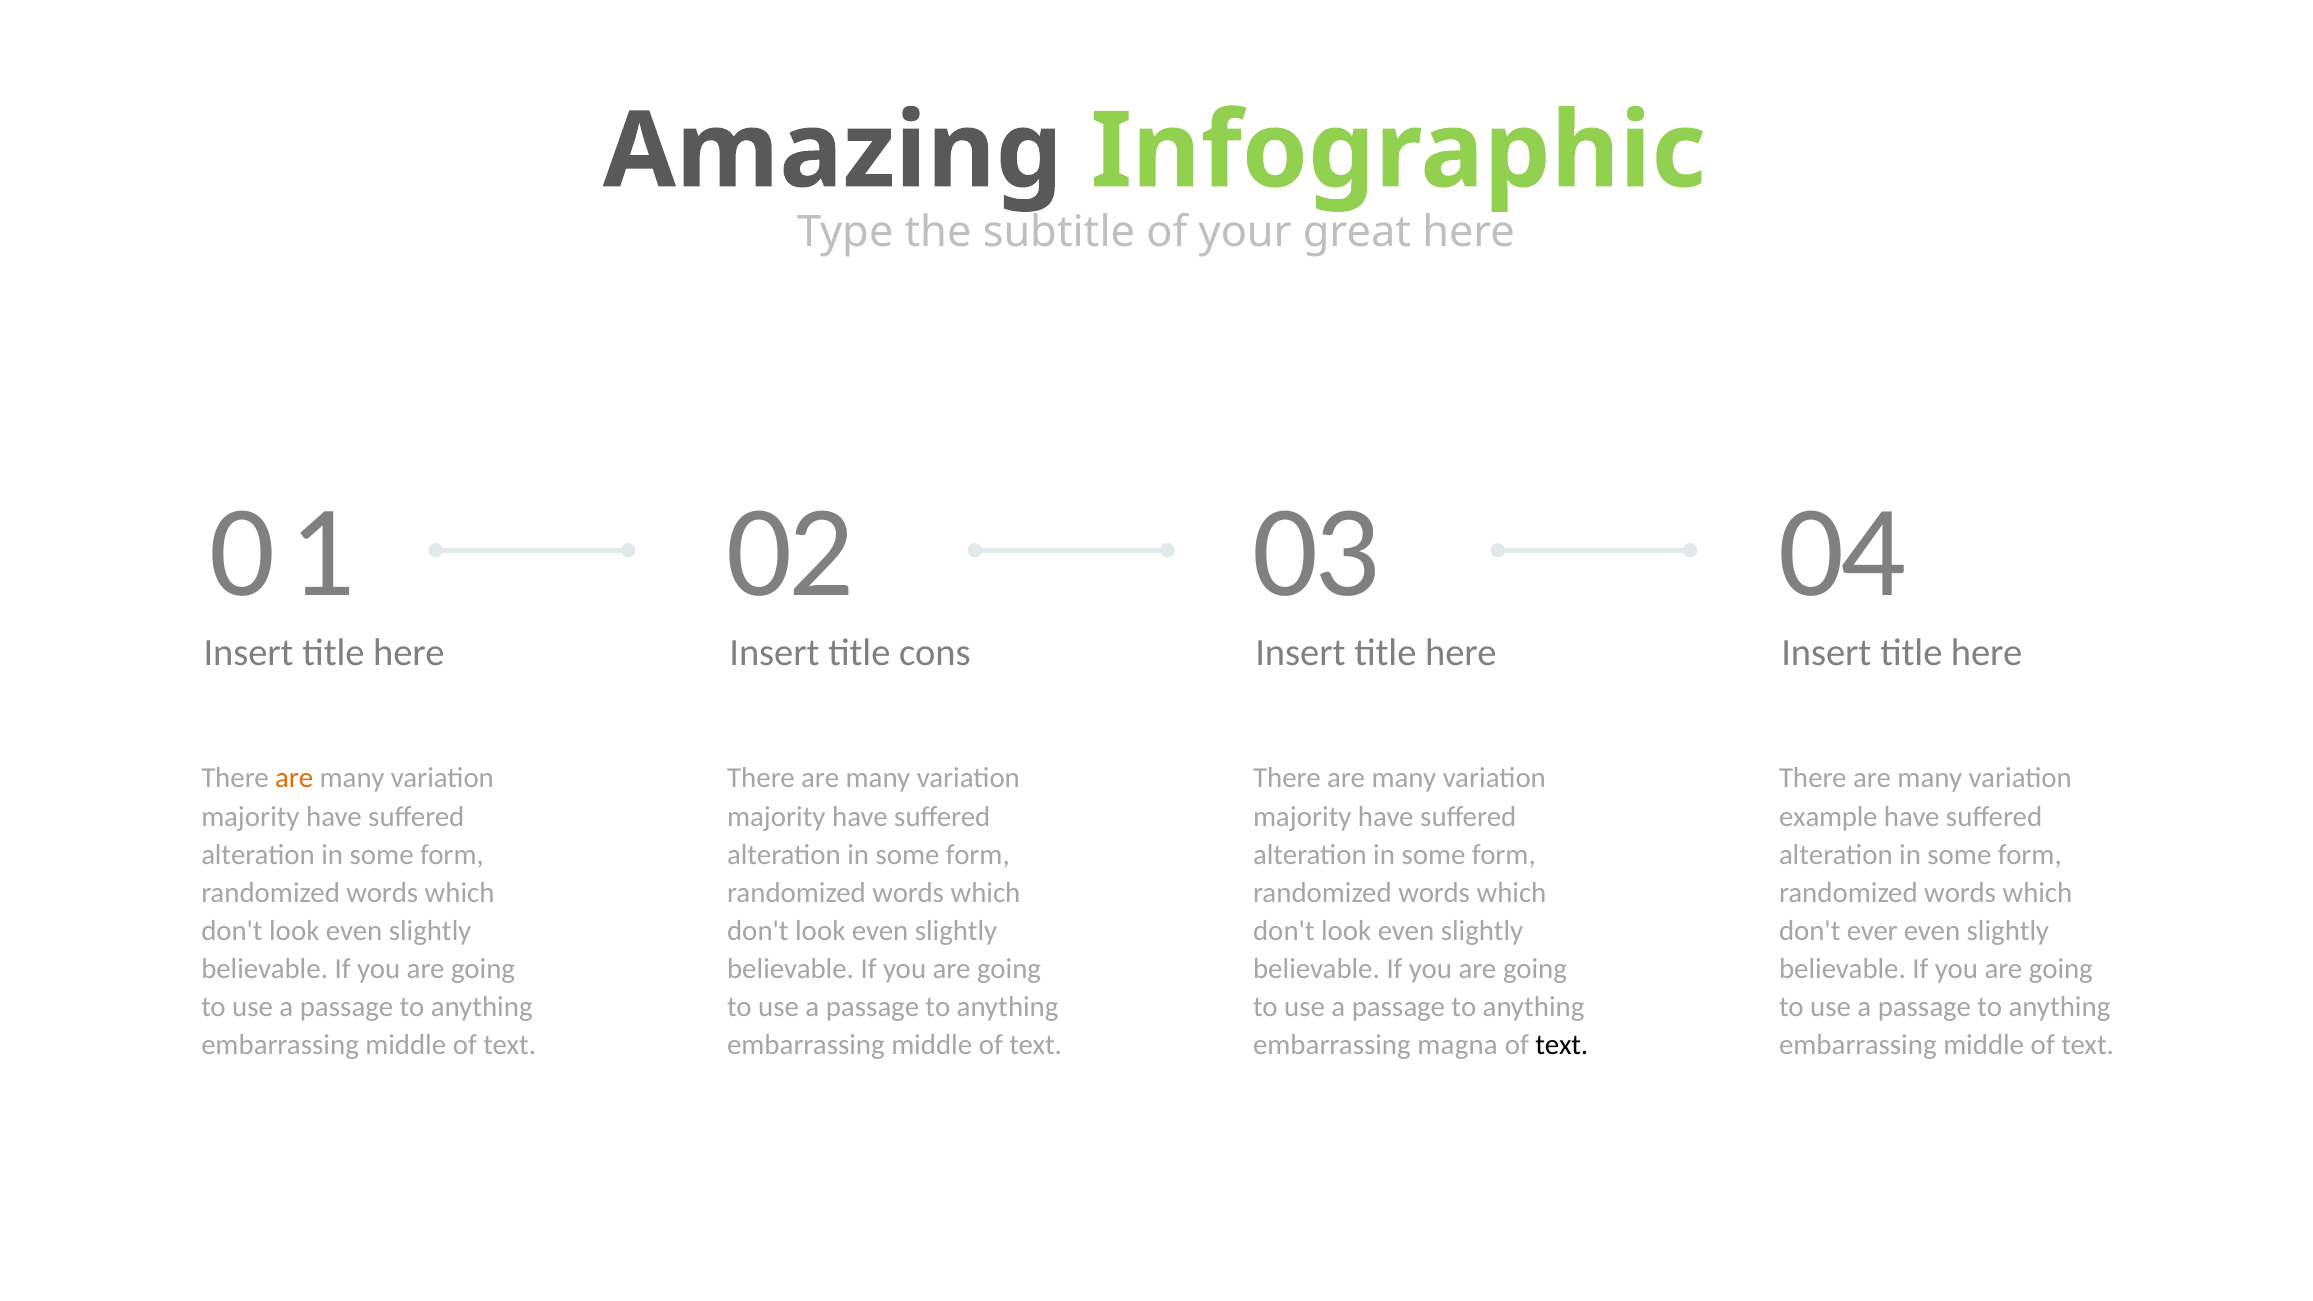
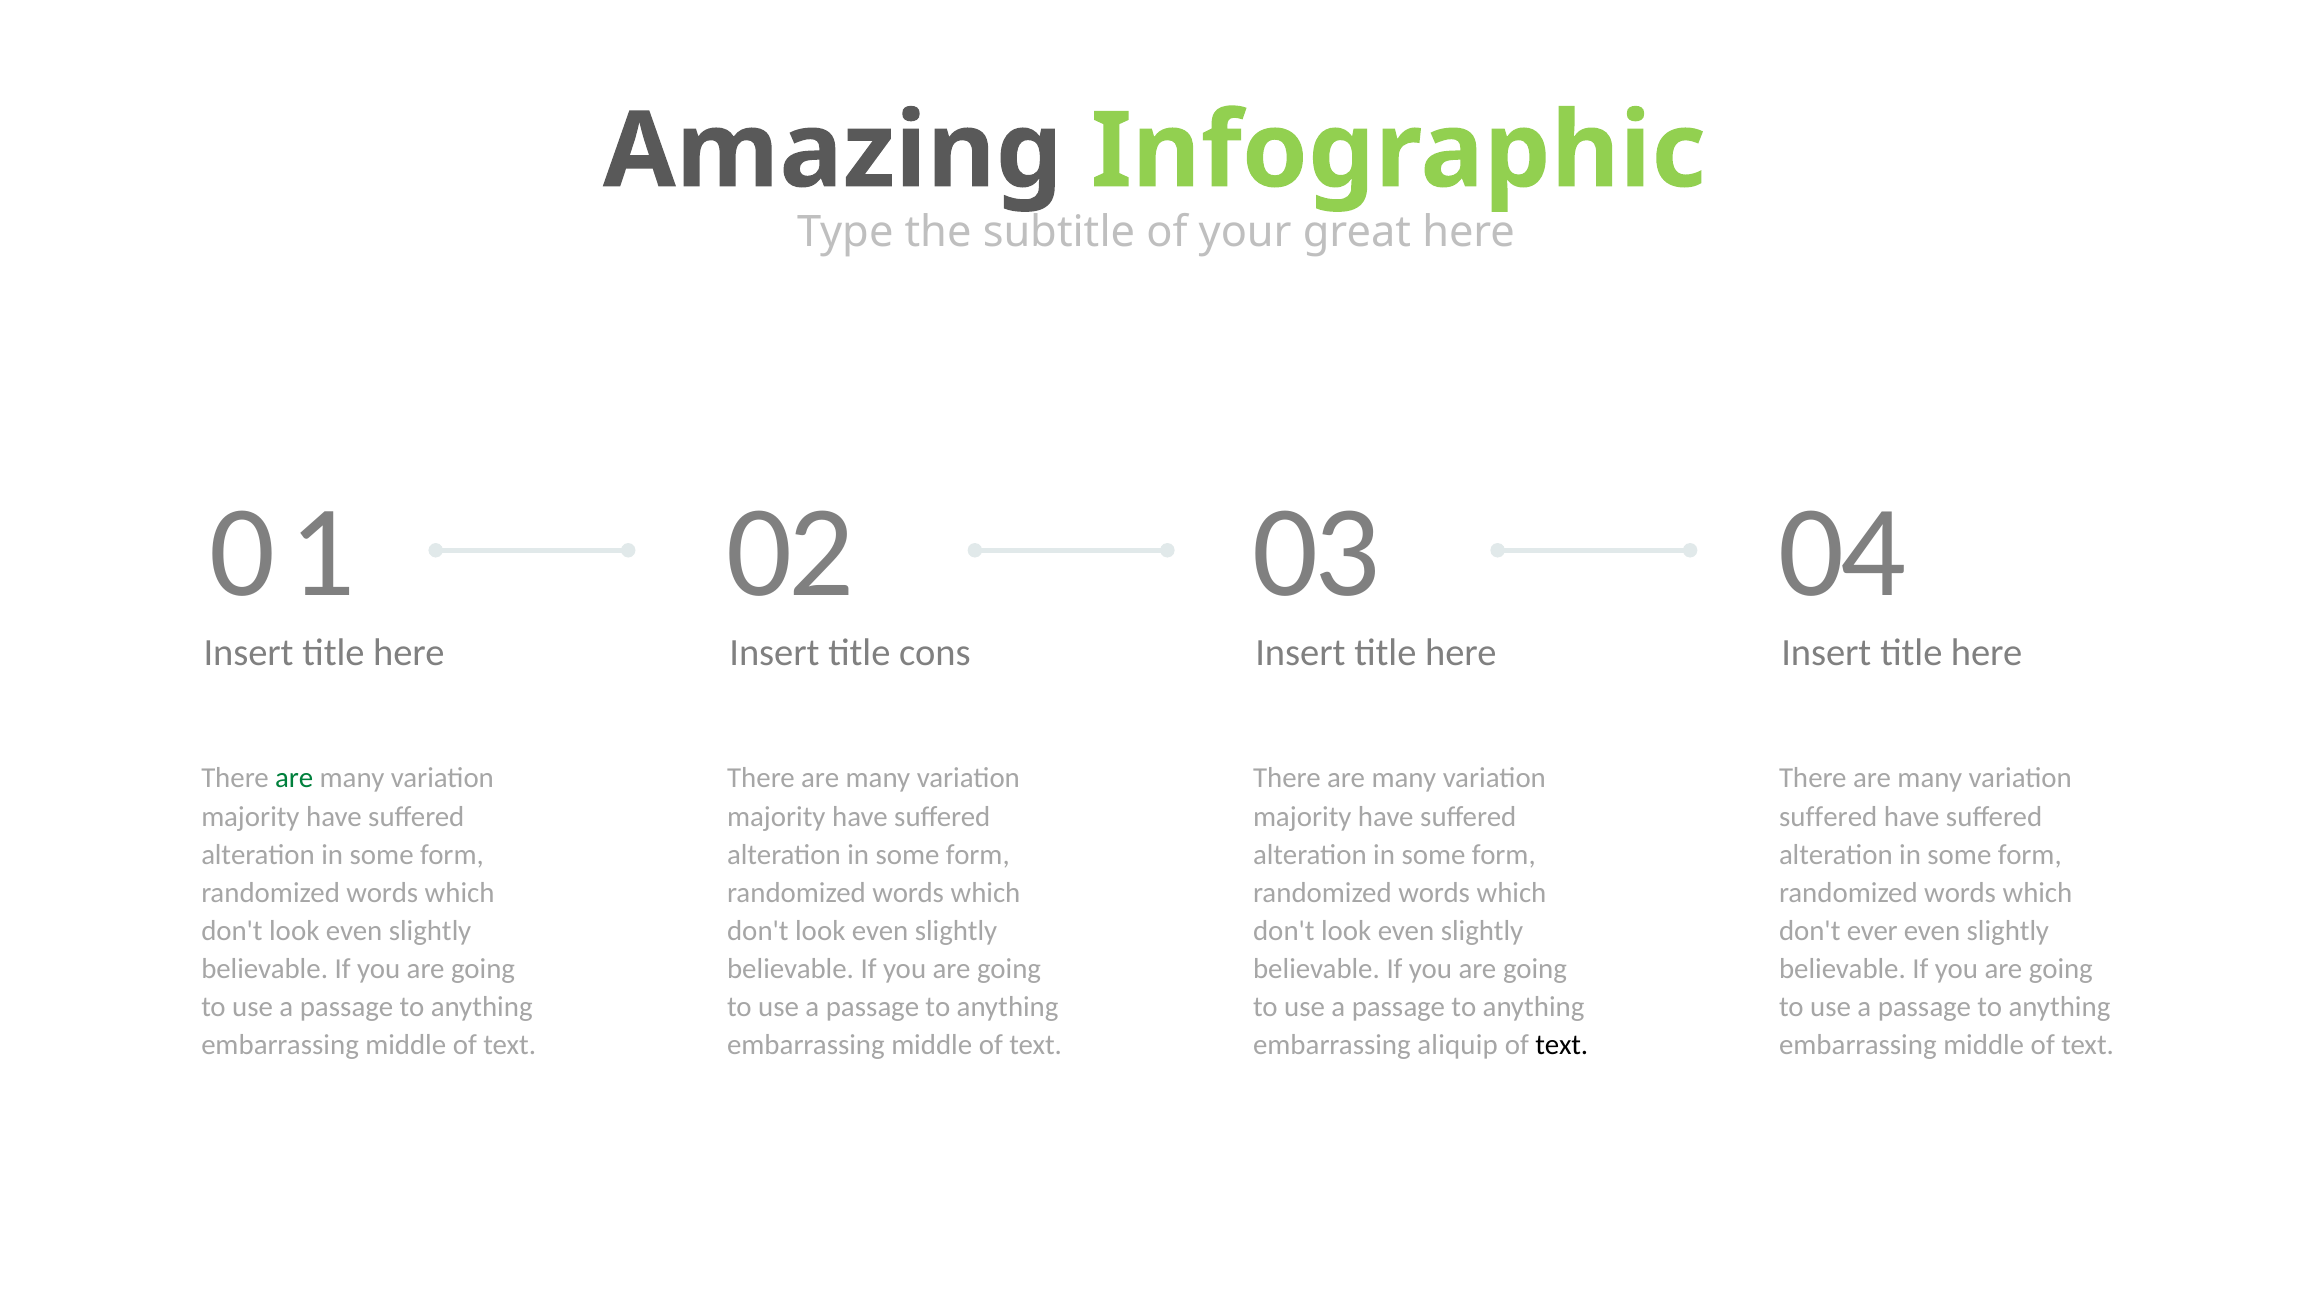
are colour: orange -> green (294, 778)
example: example -> suffered (1828, 817)
magna: magna -> aliquip (1458, 1045)
